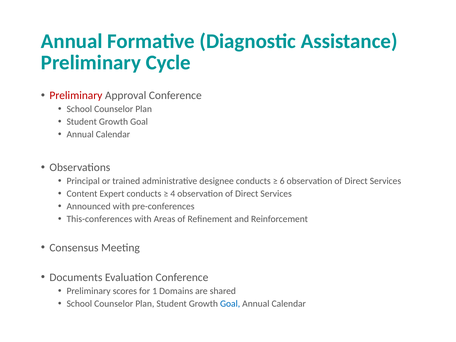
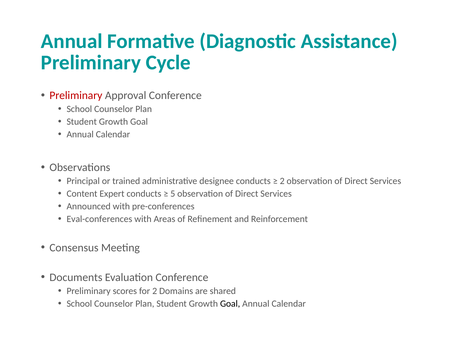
6: 6 -> 2 (282, 181)
4: 4 -> 5 (173, 194)
This-conferences: This-conferences -> Eval-conferences (99, 219)
for 1: 1 -> 2 (155, 291)
Goal colour: blue -> black (230, 304)
